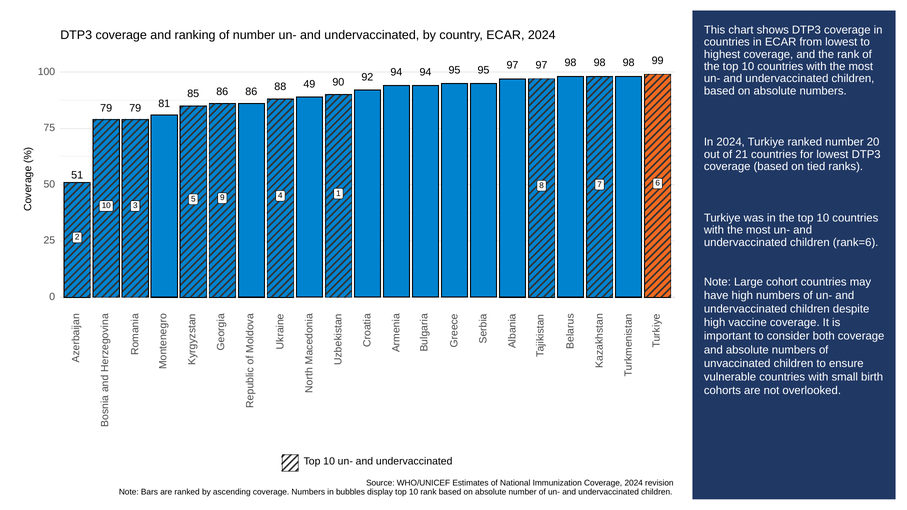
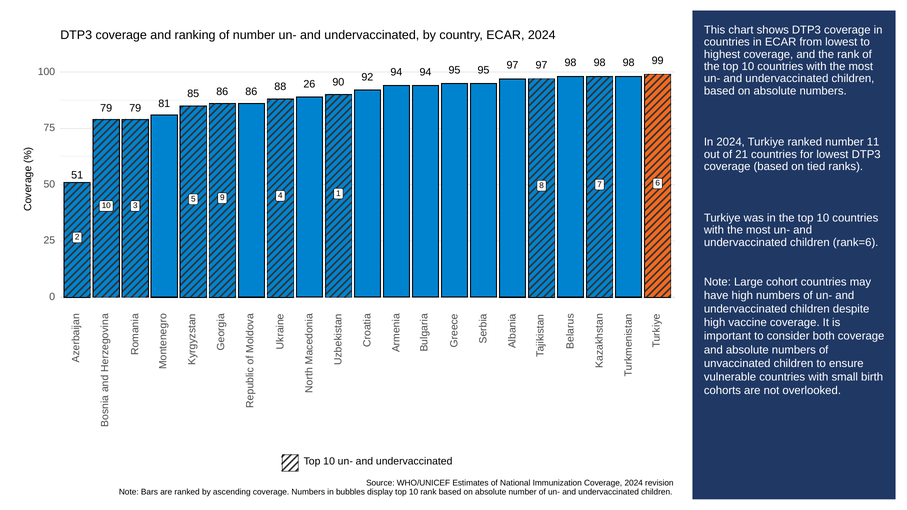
49: 49 -> 26 (309, 84)
20: 20 -> 11 (873, 142)
